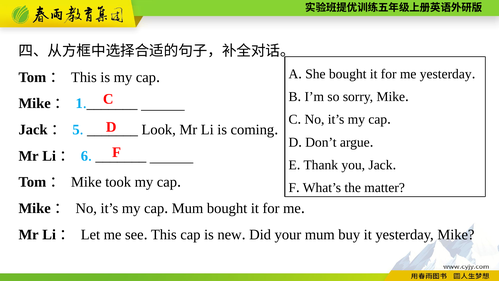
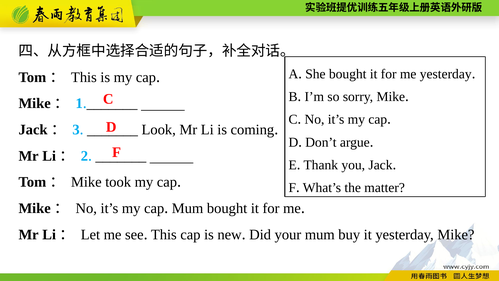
5: 5 -> 3 (76, 130)
6: 6 -> 2 (84, 156)
